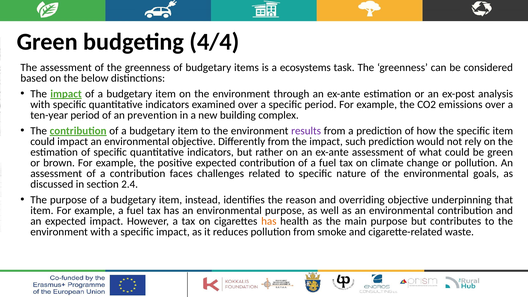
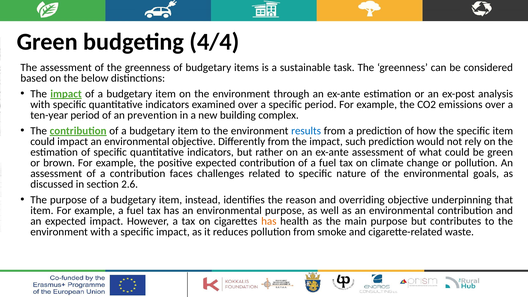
ecosystems: ecosystems -> sustainable (305, 67)
results colour: purple -> blue (306, 131)
2.4: 2.4 -> 2.6 (130, 184)
